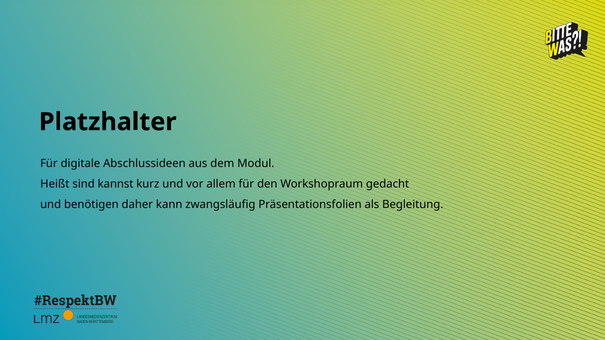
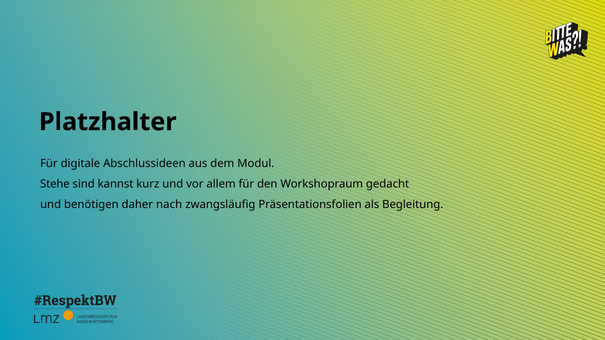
Heißt: Heißt -> Stehe (55, 184)
kann: kann -> nach (169, 205)
